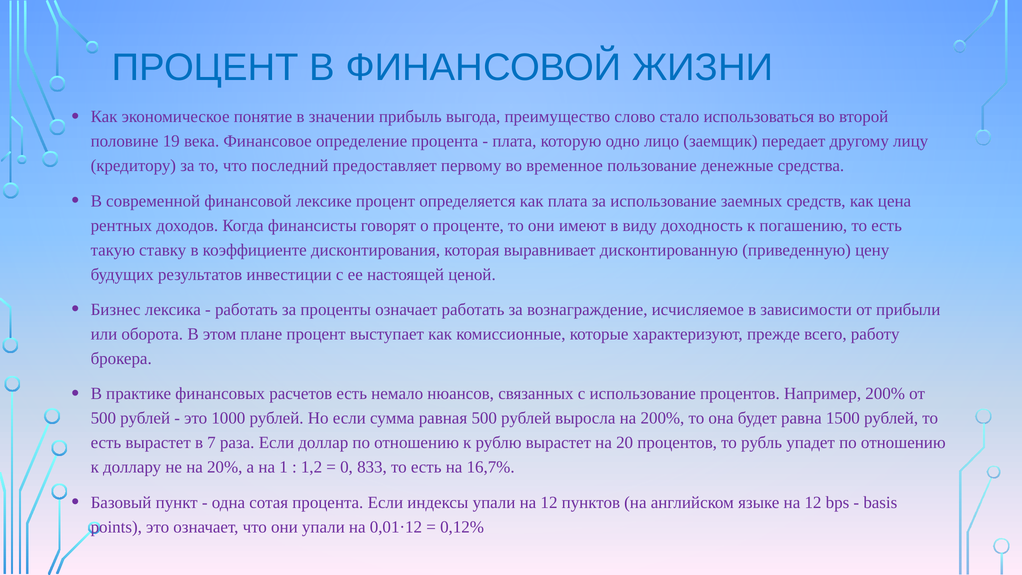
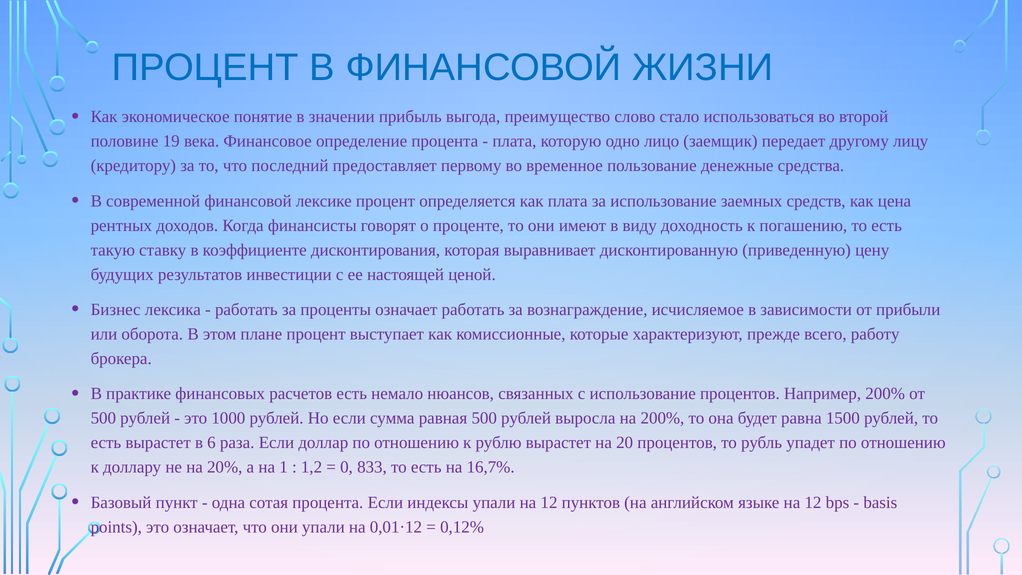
7: 7 -> 6 (211, 443)
